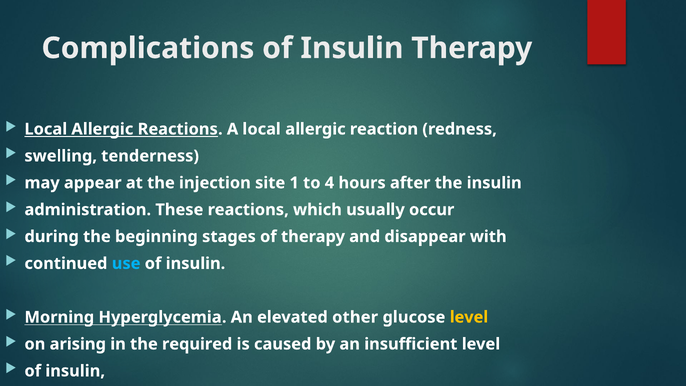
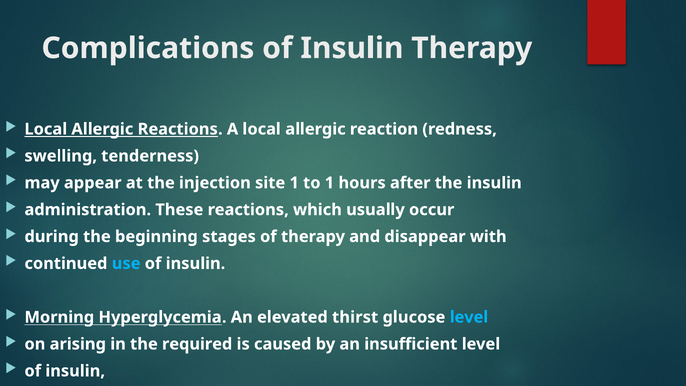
to 4: 4 -> 1 (329, 183)
other: other -> thirst (355, 317)
level colour: yellow -> light blue (469, 317)
